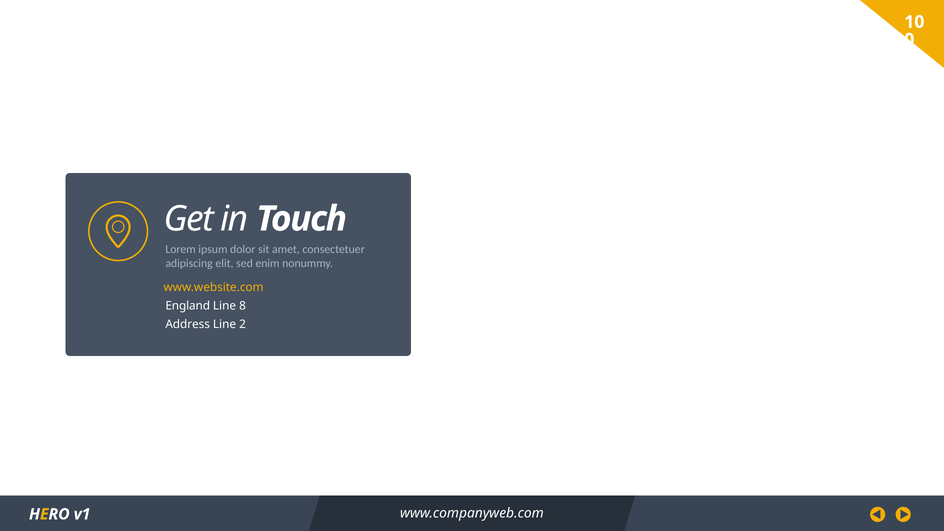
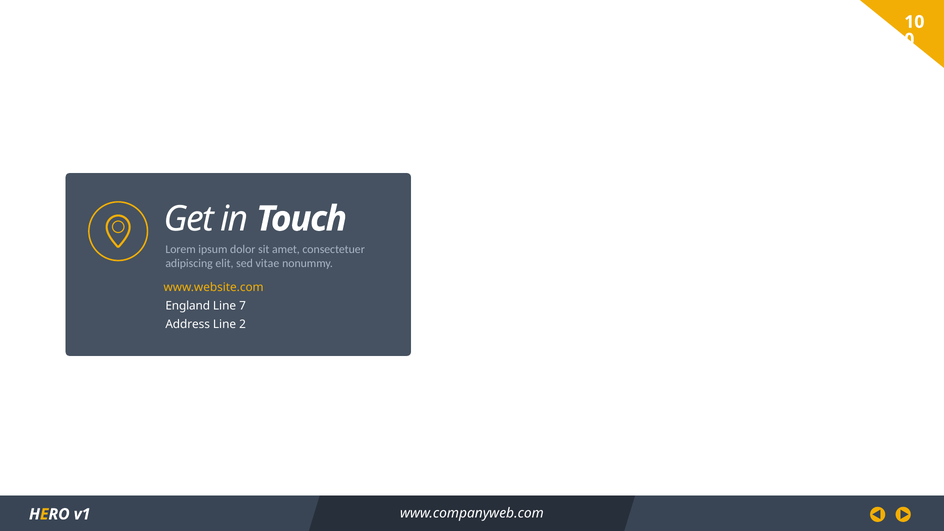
enim: enim -> vitae (267, 263)
8: 8 -> 7 (243, 306)
